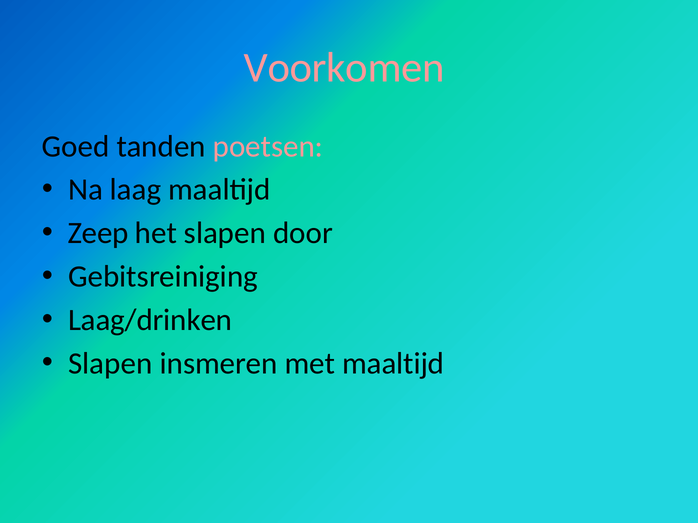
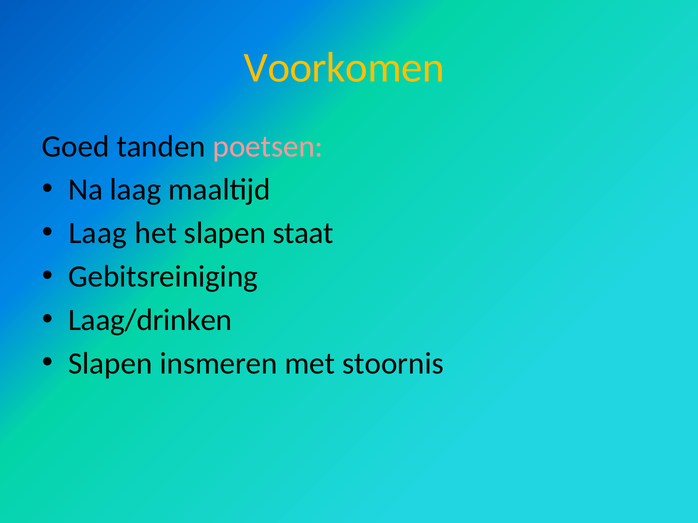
Voorkomen colour: pink -> yellow (344, 68)
Zeep: Zeep -> Laag (98, 233)
door: door -> staat (303, 233)
met maaltijd: maaltijd -> stoornis (393, 364)
